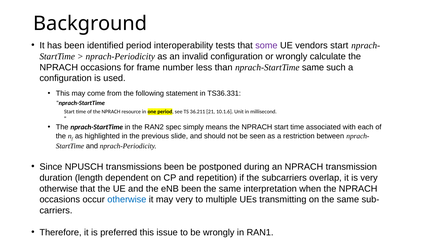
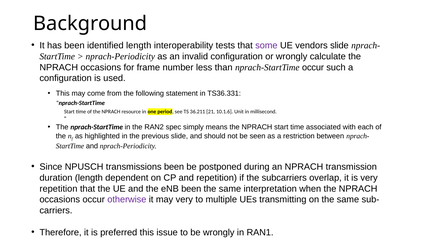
identified period: period -> length (139, 45)
vendors start: start -> slide (339, 45)
nprach-StartTime same: same -> occur (313, 67)
otherwise: otherwise -> repetition (58, 189)
otherwise colour: blue -> purple (127, 199)
